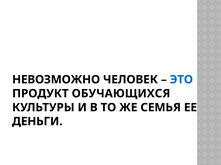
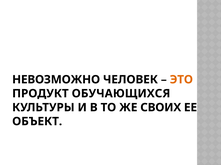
ЭТО colour: blue -> orange (181, 80)
СЕМЬЯ: СЕМЬЯ -> СВОИХ (161, 108)
ДЕНЬГИ: ДЕНЬГИ -> ОБЪЕКТ (37, 122)
